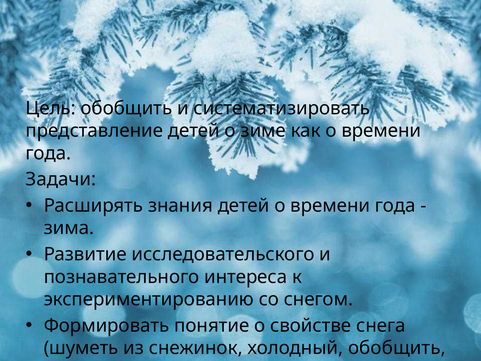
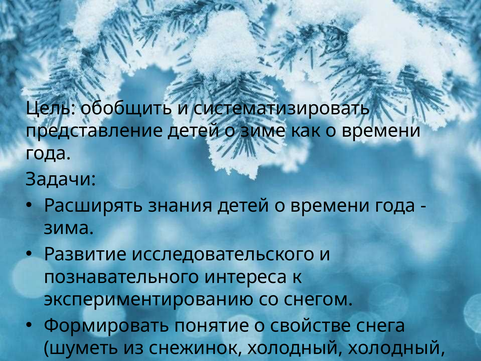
холодный обобщить: обобщить -> холодный (397, 348)
